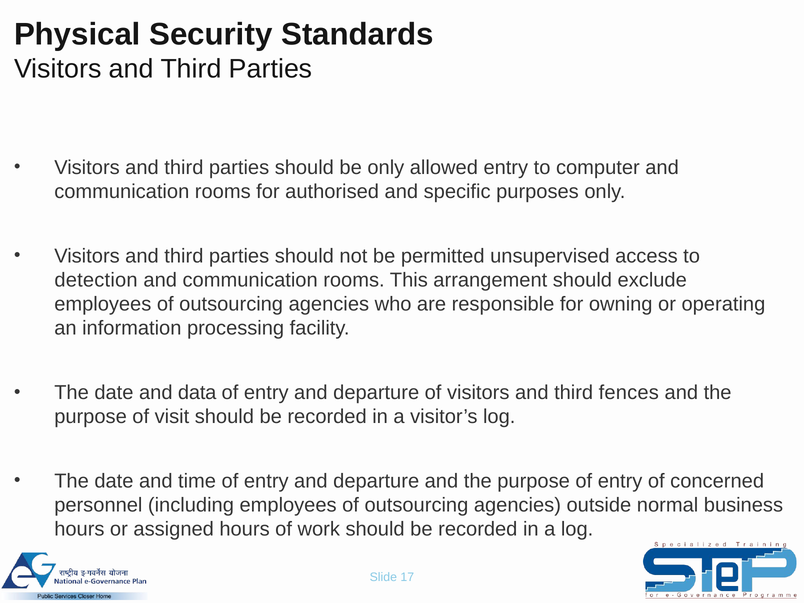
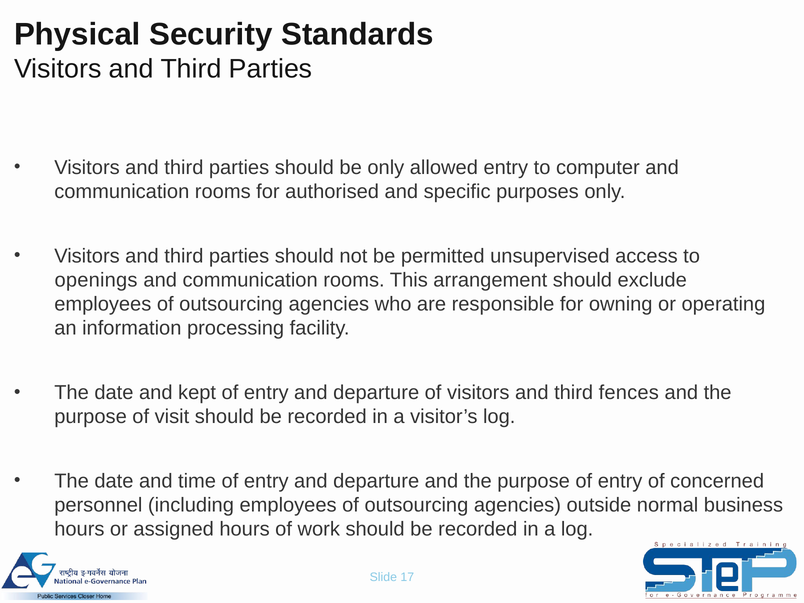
detection: detection -> openings (96, 280)
data: data -> kept (197, 393)
